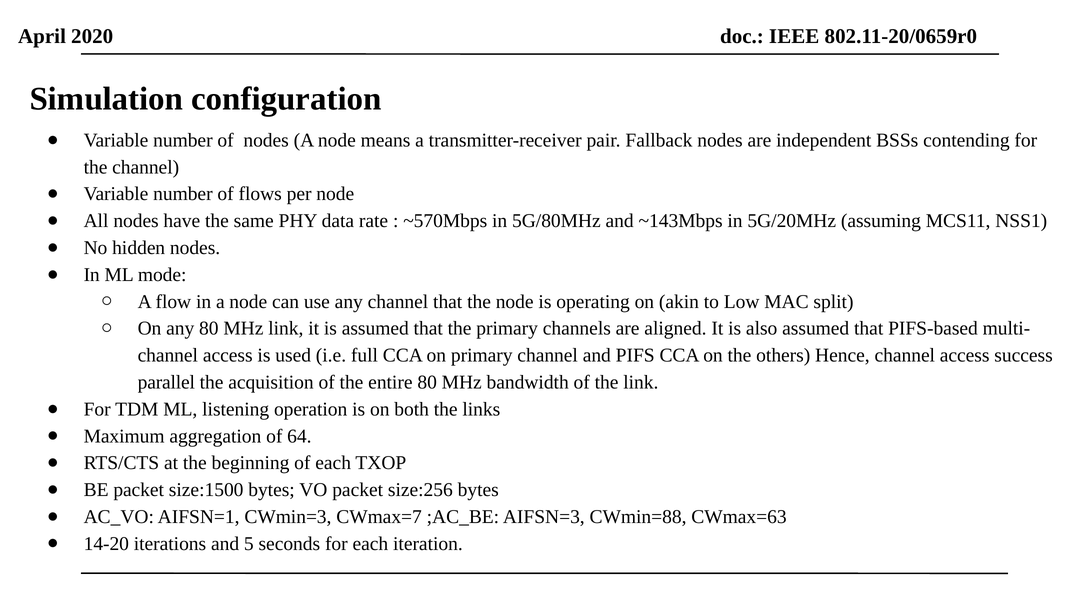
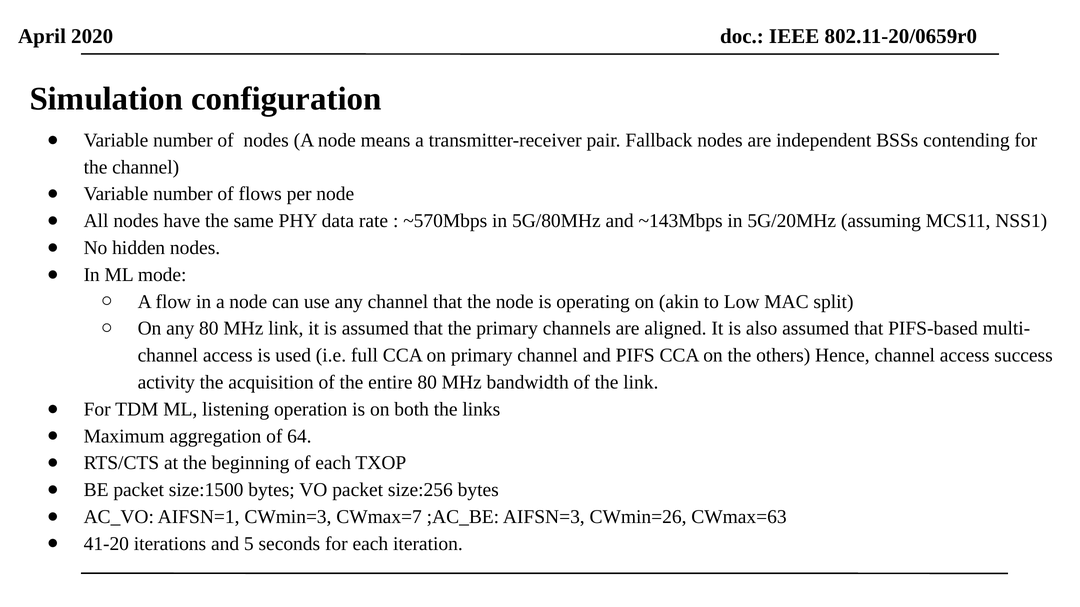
parallel: parallel -> activity (166, 383)
CWmin=88: CWmin=88 -> CWmin=26 (638, 517)
14-20: 14-20 -> 41-20 (106, 544)
